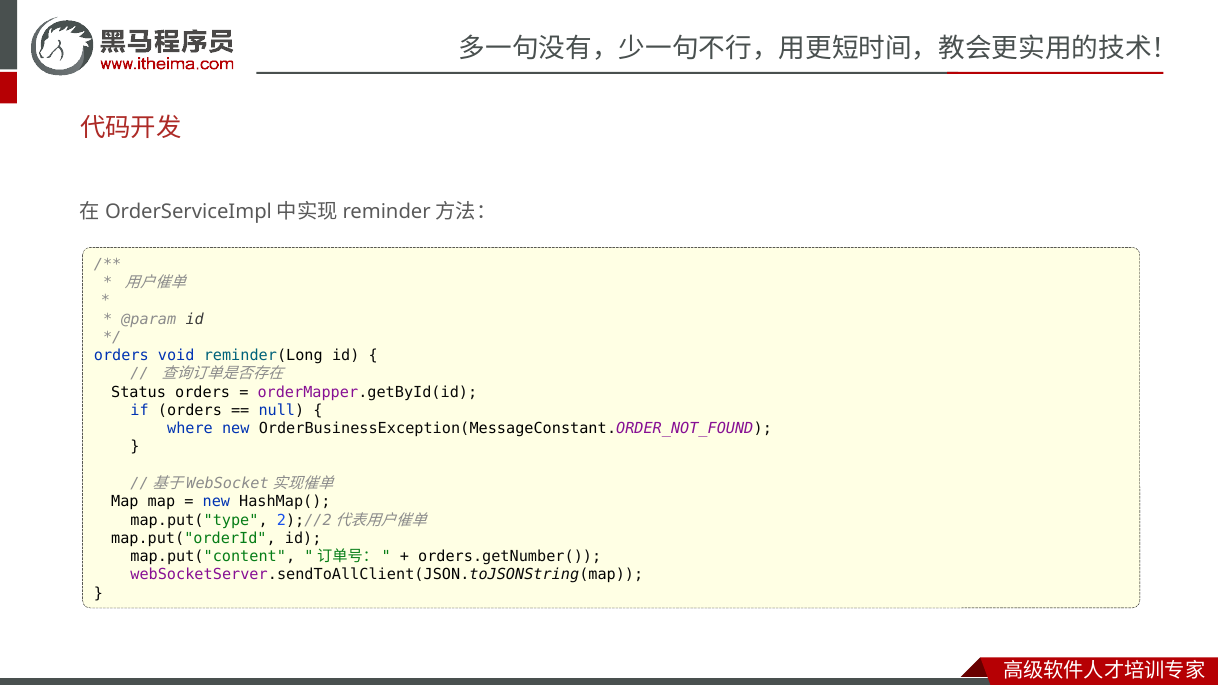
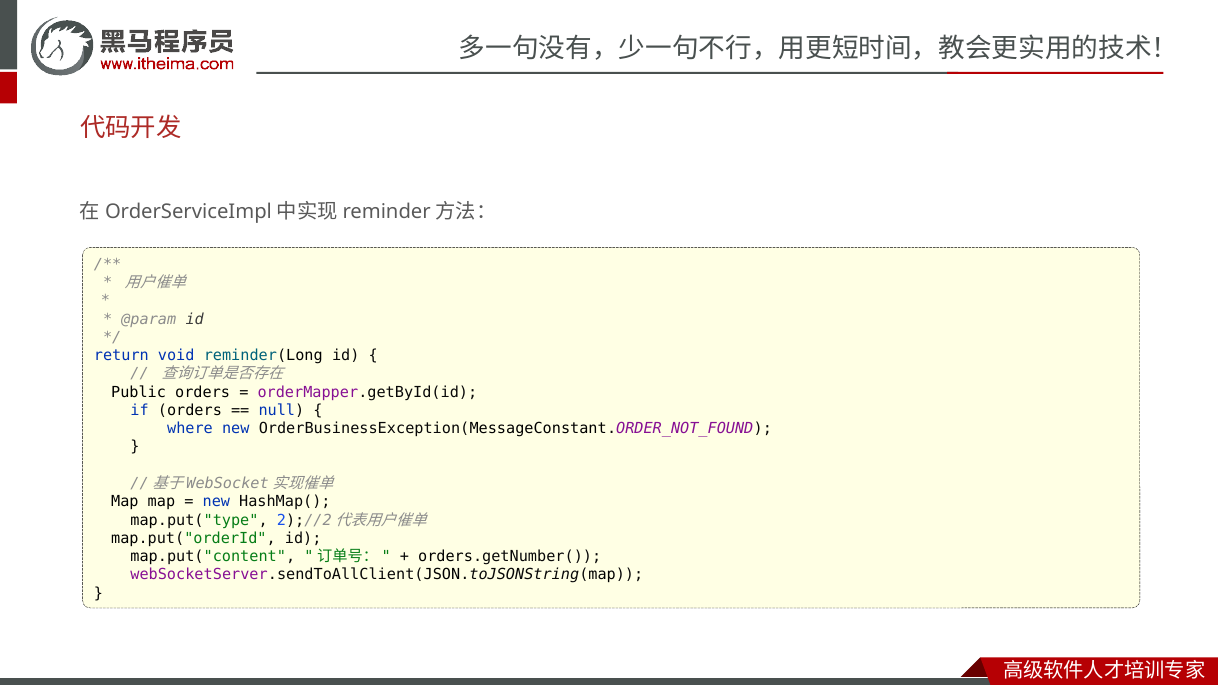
orders: orders -> return (121, 356)
Status: Status -> Public (139, 392)
